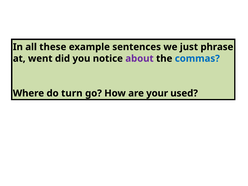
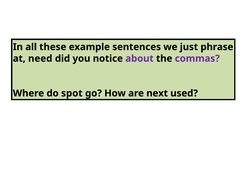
went: went -> need (40, 59)
commas colour: blue -> purple (197, 59)
turn: turn -> spot (72, 93)
your: your -> next (157, 93)
